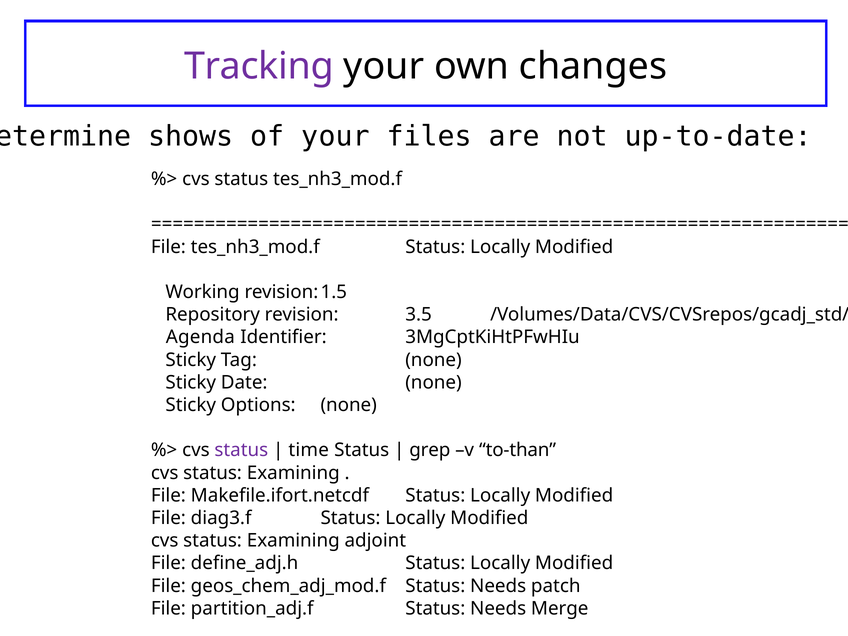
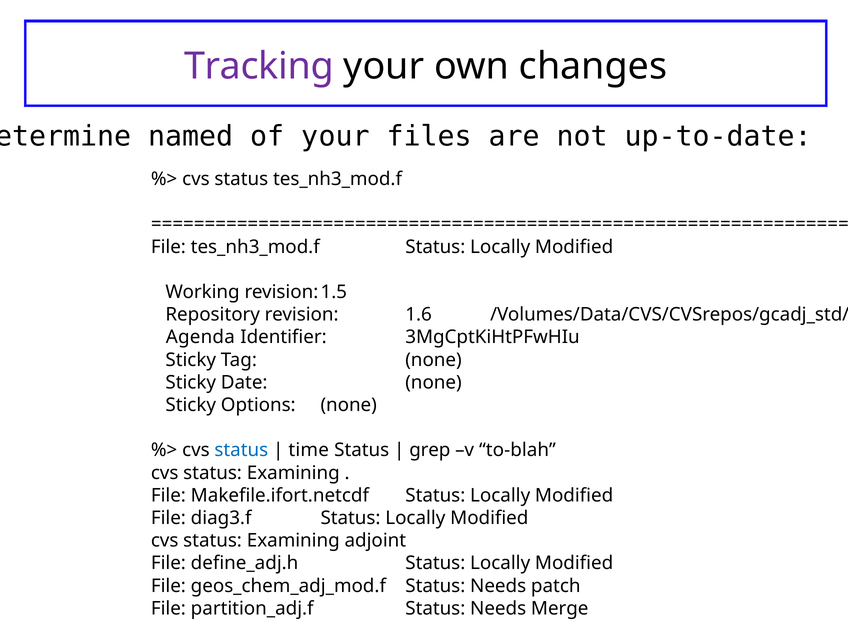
shows: shows -> named (191, 136)
3.5: 3.5 -> 1.6 (419, 315)
status colour: purple -> blue (241, 450)
to-than: to-than -> to-blah (517, 450)
